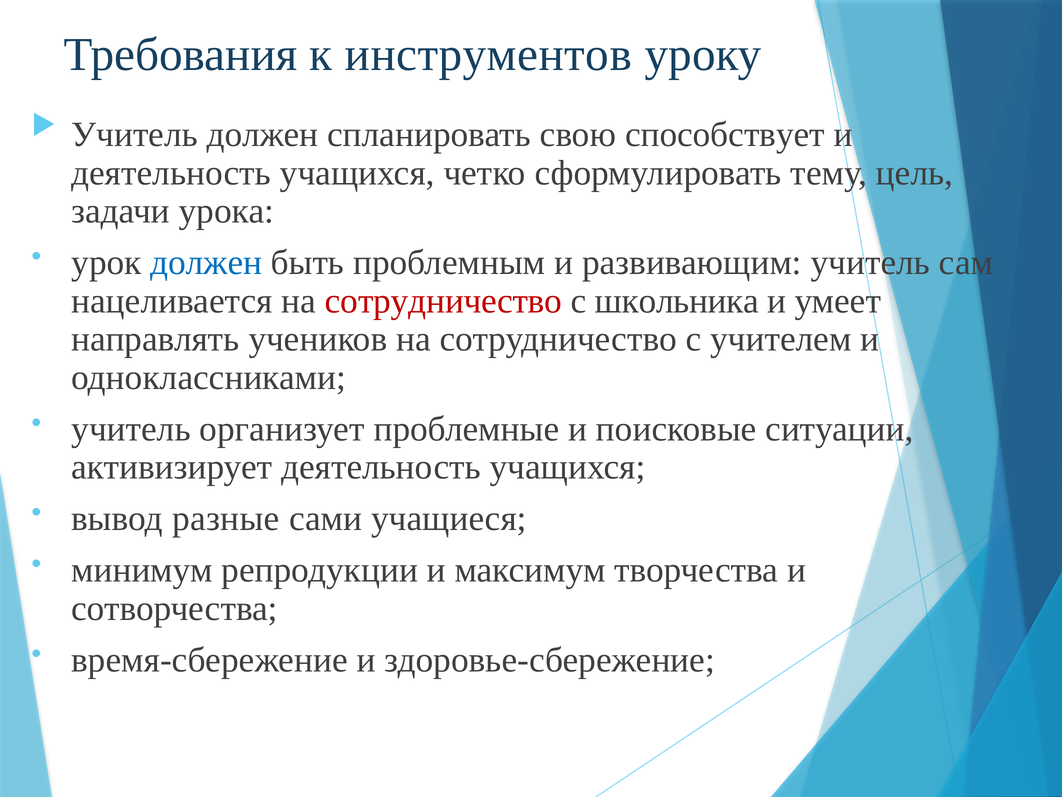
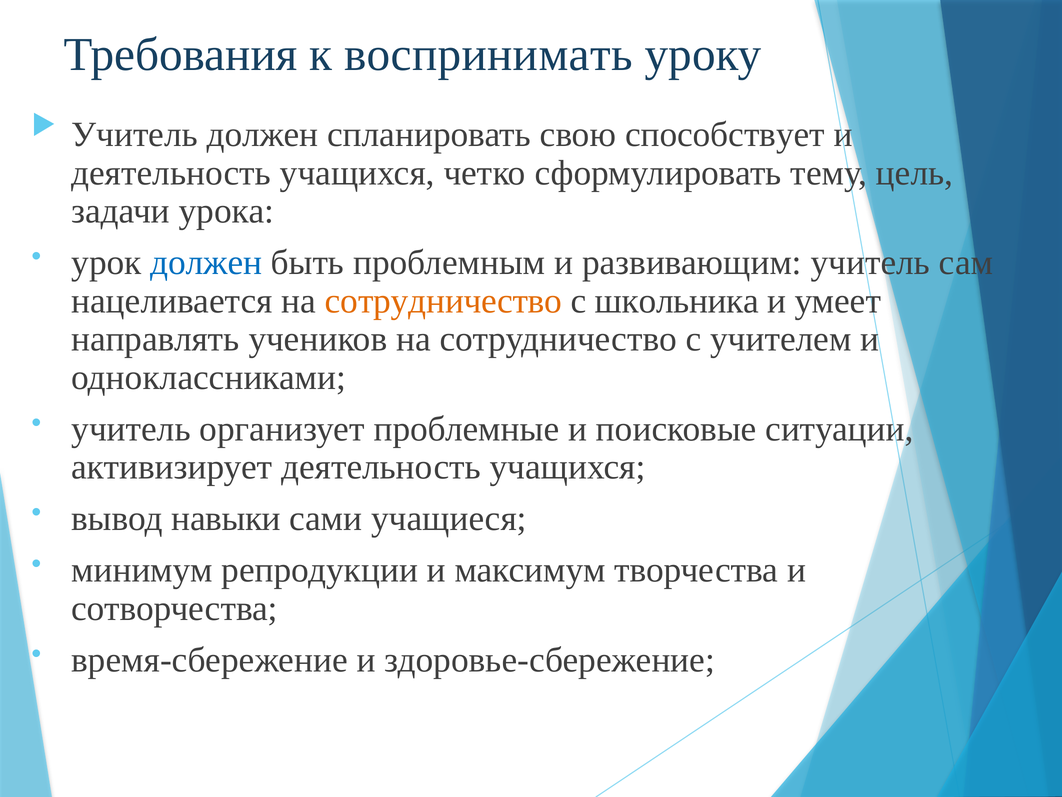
инструментов: инструментов -> воспринимать (488, 55)
сотрудничество colour: red -> orange (444, 301)
разные: разные -> навыки (226, 518)
